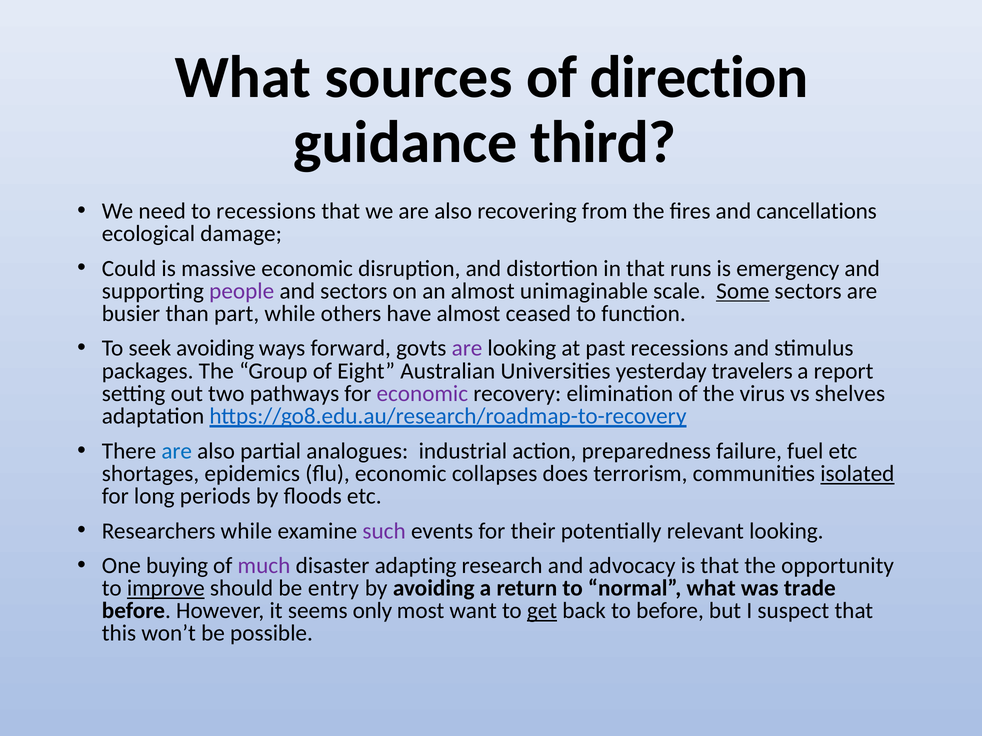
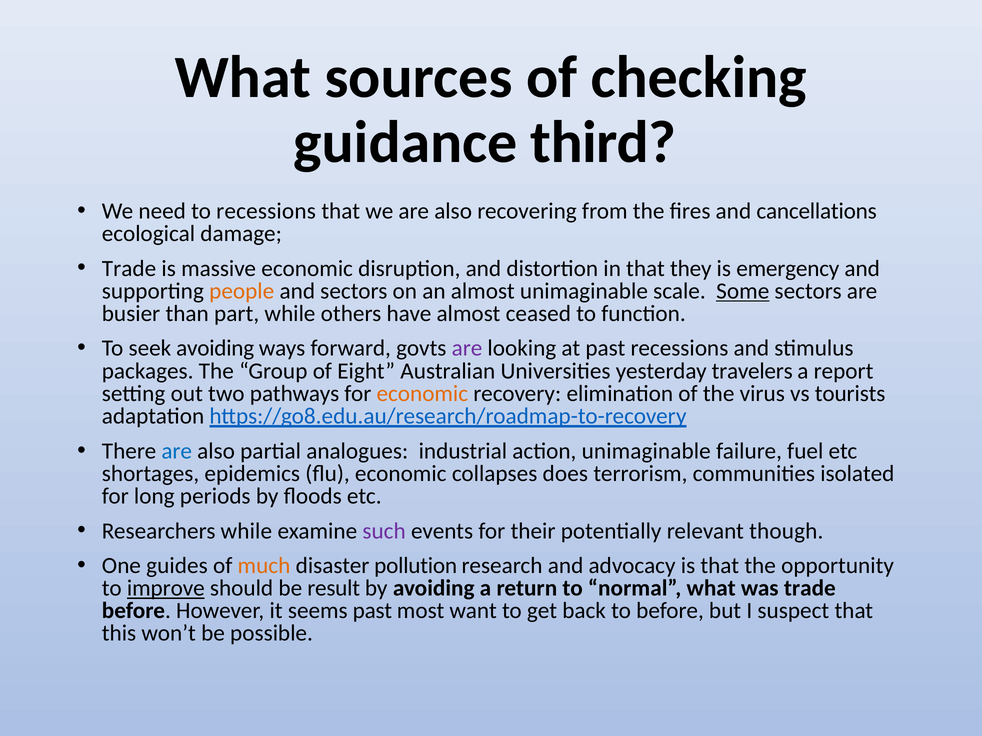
direction: direction -> checking (699, 78)
Could: Could -> Trade (129, 269)
runs: runs -> they (691, 269)
people colour: purple -> orange (242, 291)
economic colour: purple -> orange (422, 394)
shelves: shelves -> tourists (850, 394)
action preparedness: preparedness -> unimaginable (646, 451)
isolated underline: present -> none (857, 474)
relevant looking: looking -> though (786, 531)
buying: buying -> guides (177, 566)
much colour: purple -> orange (264, 566)
adapting: adapting -> pollution (416, 566)
entry: entry -> result (334, 589)
seems only: only -> past (372, 611)
get underline: present -> none (542, 611)
